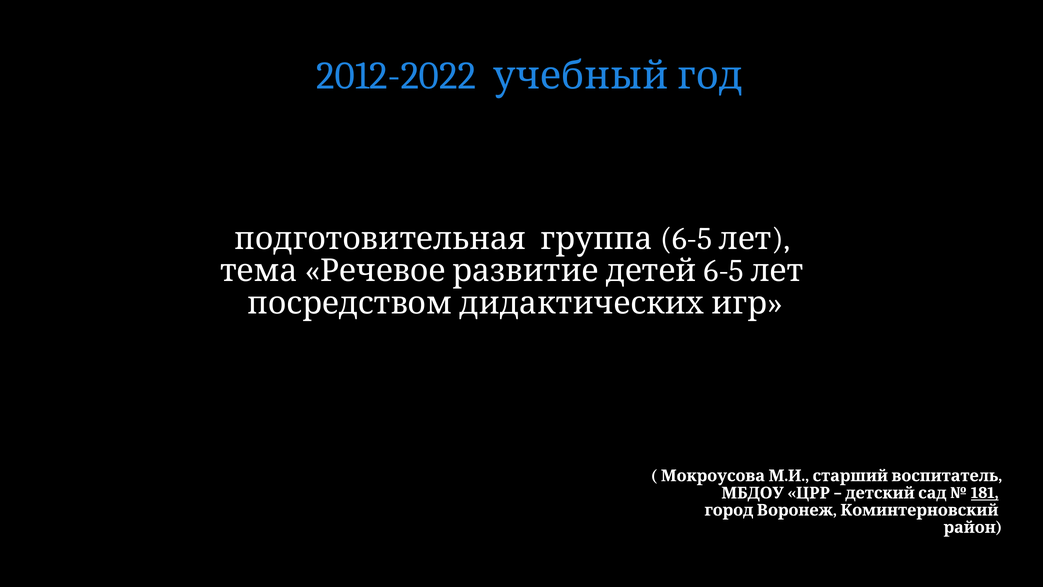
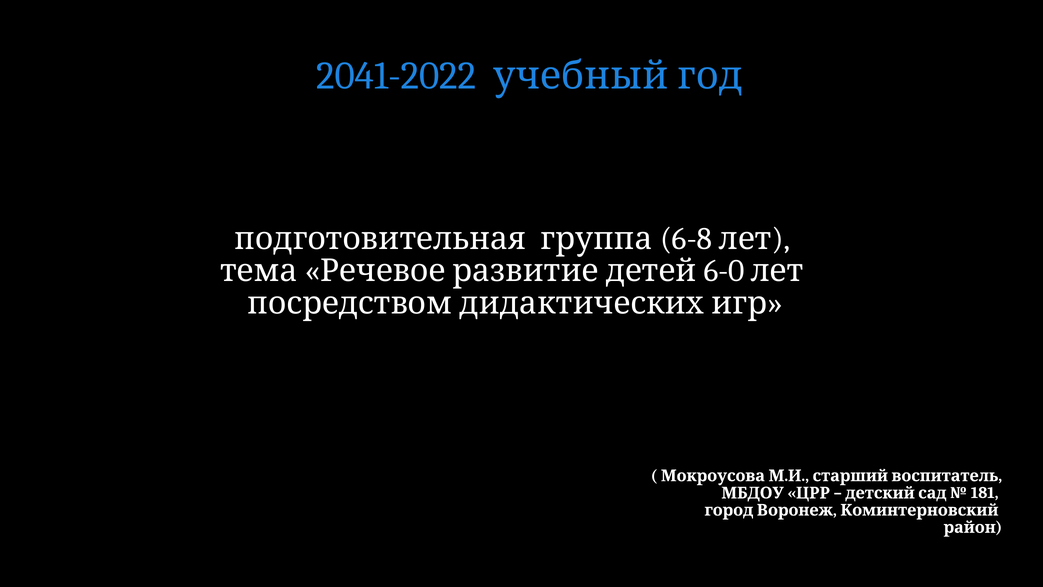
2012-2022: 2012-2022 -> 2041-2022 (396, 76)
6-5: 6-5 -> 6-8 (686, 239)
6-5: 6-5 -> 6-0 (724, 271)
181 underline: present -> none (985, 493)
